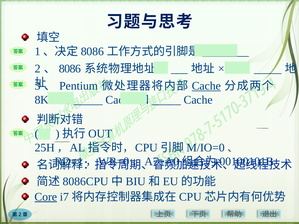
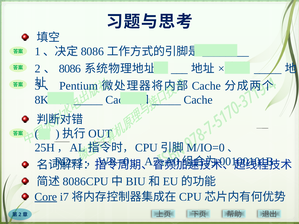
Cache underline: present -> none (206, 86)
